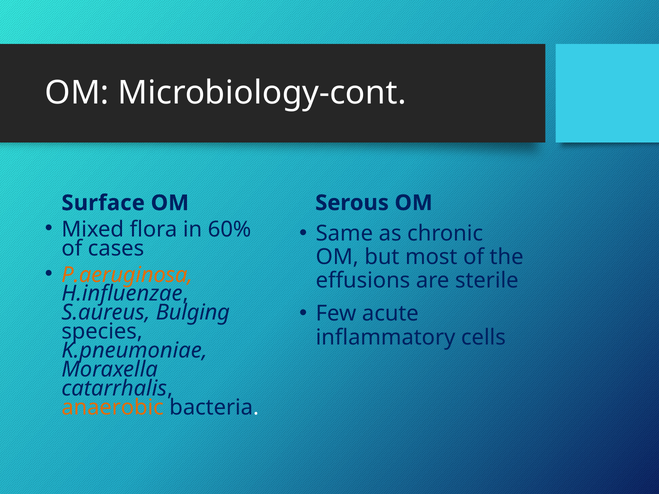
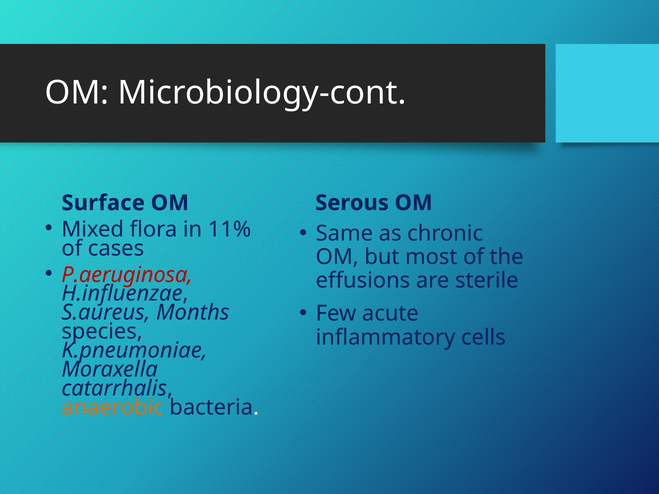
60%: 60% -> 11% (230, 230)
P.aeruginosa colour: orange -> red (127, 275)
Bulging: Bulging -> Months (193, 313)
